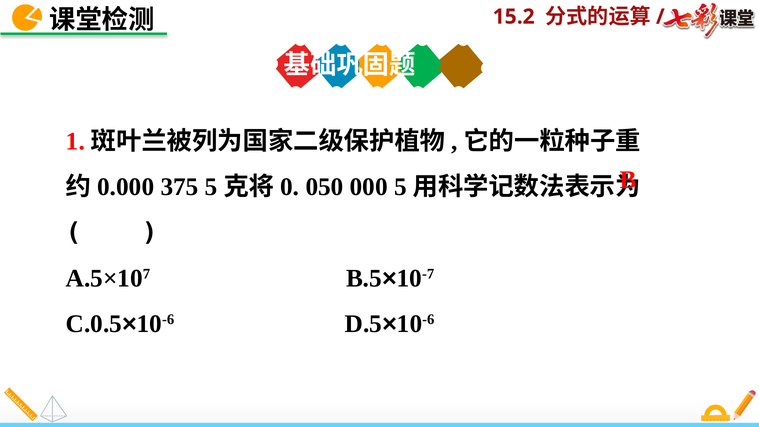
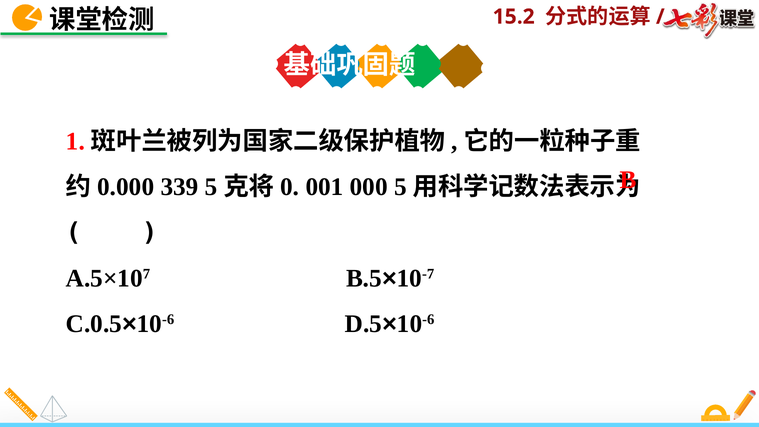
375: 375 -> 339 (180, 187)
050: 050 -> 001 (324, 187)
